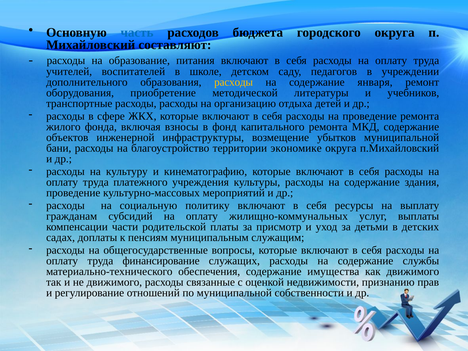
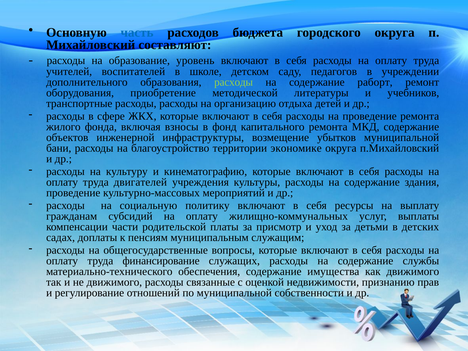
питания: питания -> уровень (195, 61)
расходы colour: yellow -> light green (234, 82)
января: января -> раборт (375, 82)
платежного: платежного -> двигателей (140, 182)
